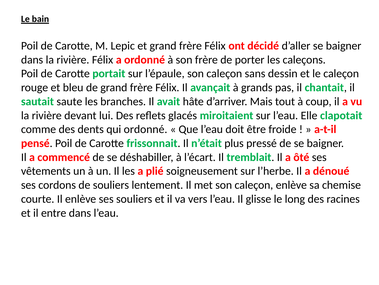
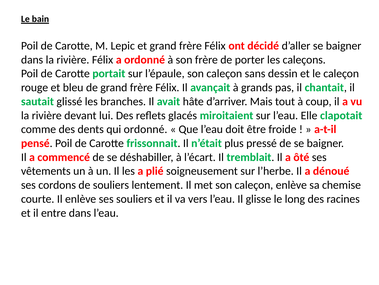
saute: saute -> glissé (69, 101)
